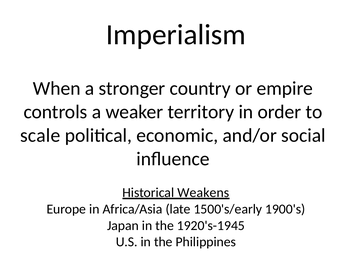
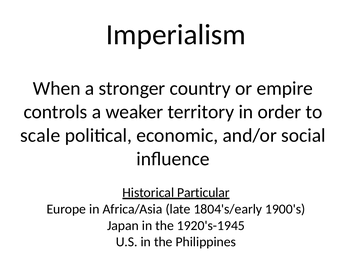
Weakens: Weakens -> Particular (203, 193)
1500's/early: 1500's/early -> 1804's/early (228, 209)
